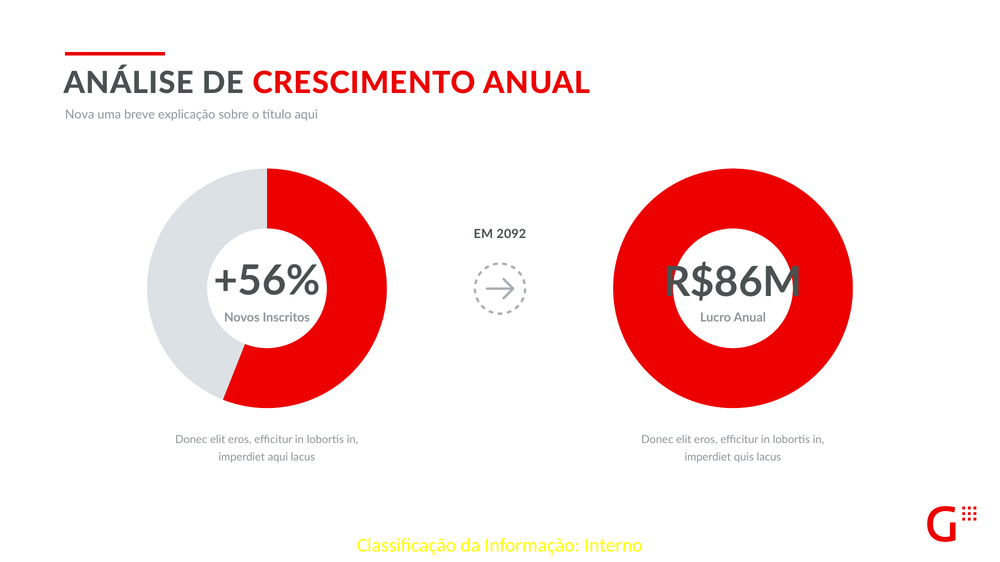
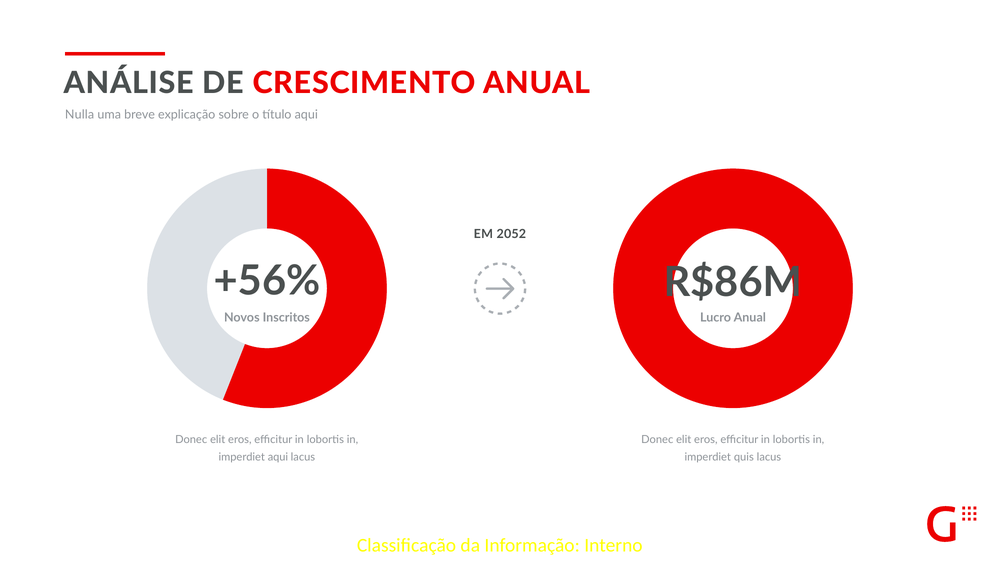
Nova: Nova -> Nulla (80, 115)
2092: 2092 -> 2052 (511, 234)
